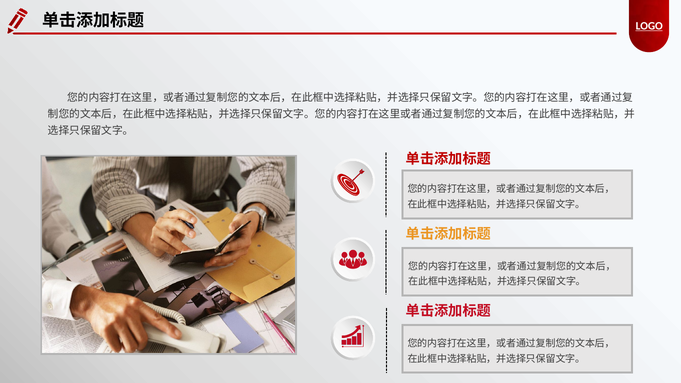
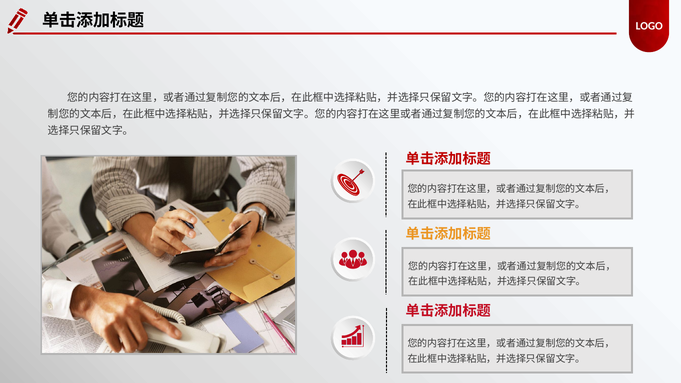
LOGO underline: present -> none (649, 26)
